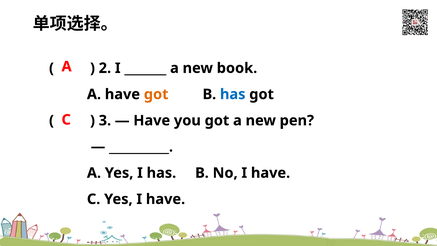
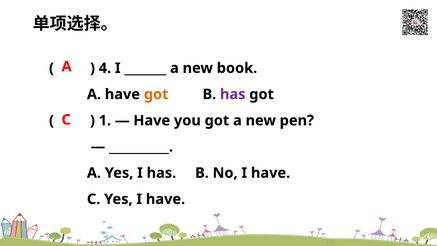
2: 2 -> 4 (105, 68)
has colour: blue -> purple (233, 94)
3: 3 -> 1 (105, 121)
